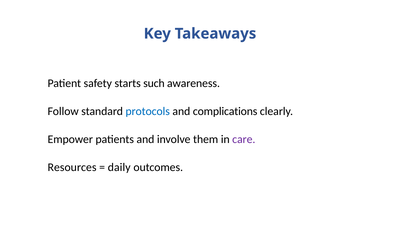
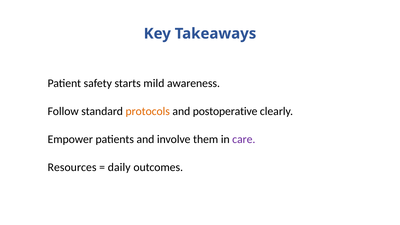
such: such -> mild (154, 83)
protocols colour: blue -> orange (148, 111)
complications: complications -> postoperative (225, 111)
